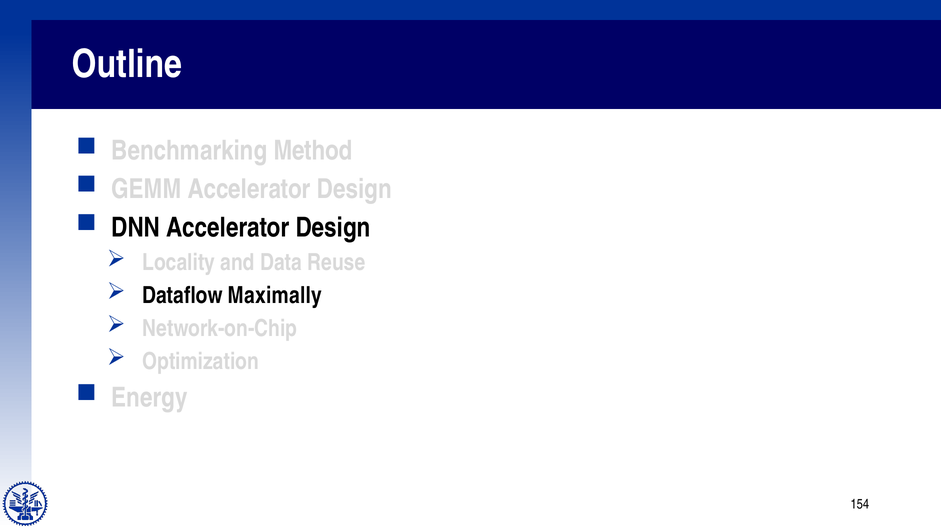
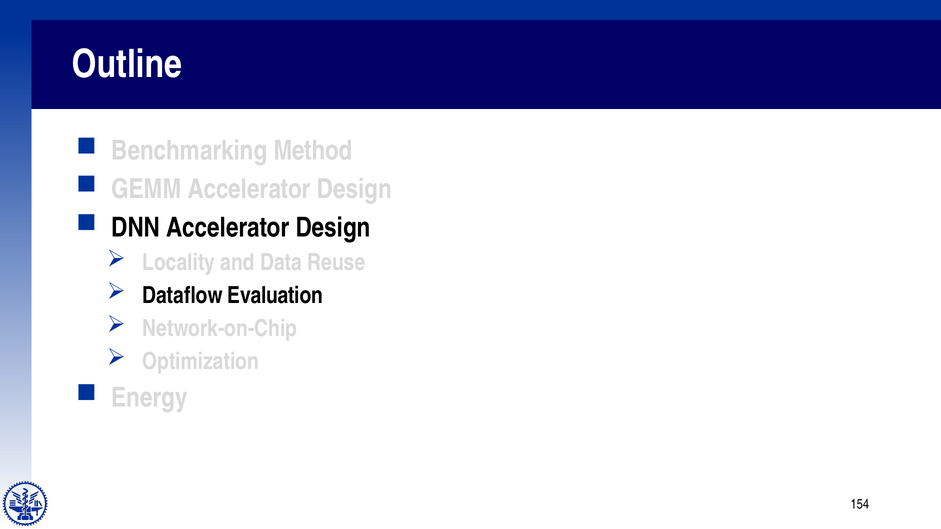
Maximally: Maximally -> Evaluation (275, 296)
